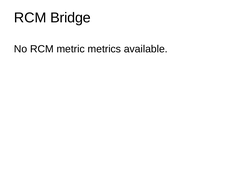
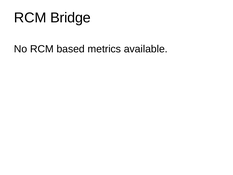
metric: metric -> based (71, 49)
